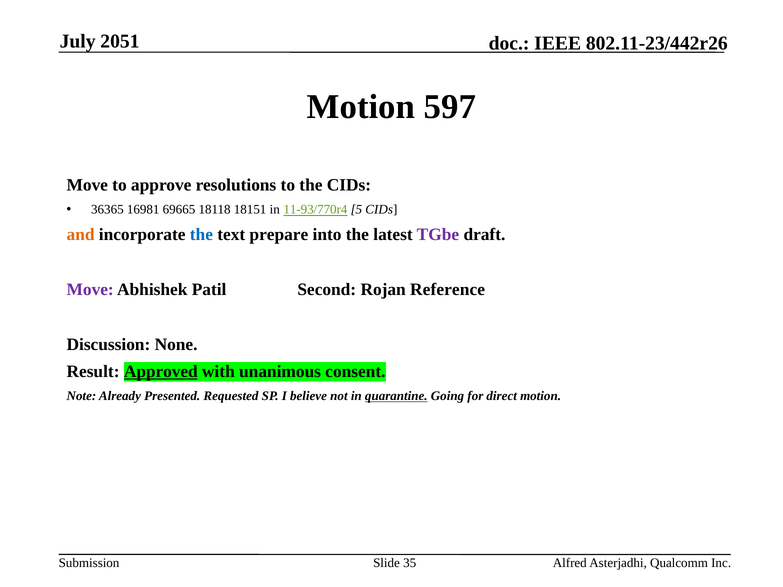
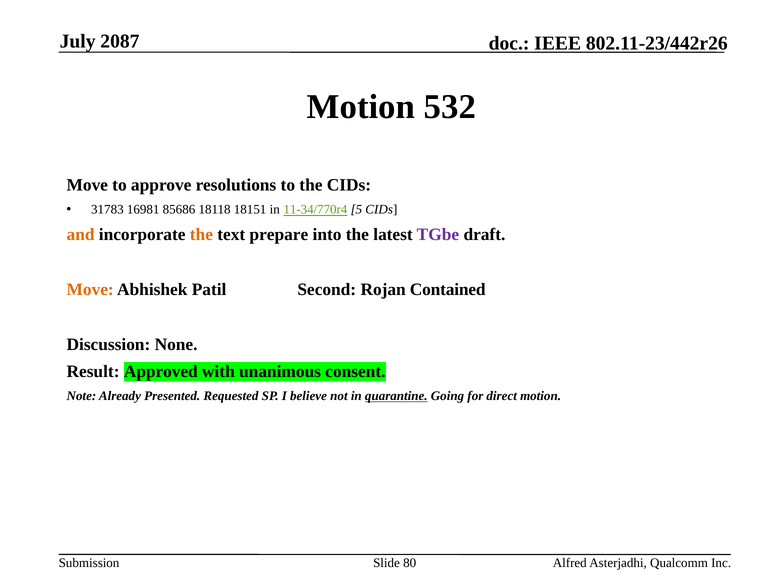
2051: 2051 -> 2087 (120, 42)
597: 597 -> 532 (450, 107)
36365: 36365 -> 31783 (107, 210)
69665: 69665 -> 85686 (179, 210)
11-93/770r4: 11-93/770r4 -> 11-34/770r4 (315, 210)
the colour: blue -> orange (201, 235)
Move colour: purple -> orange (90, 290)
Reference: Reference -> Contained (448, 290)
Approved underline: present -> none (161, 372)
35: 35 -> 80 (410, 563)
